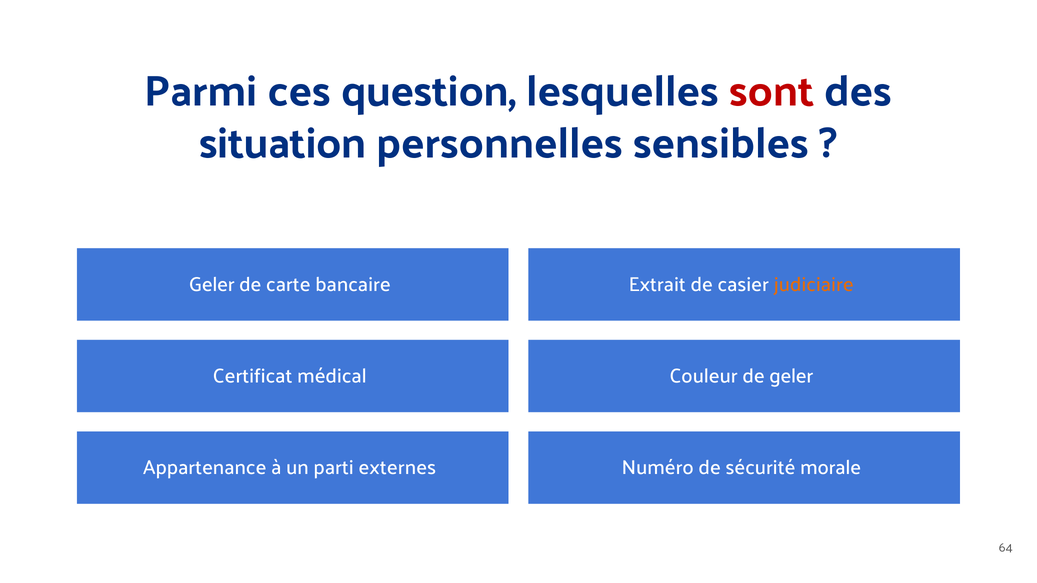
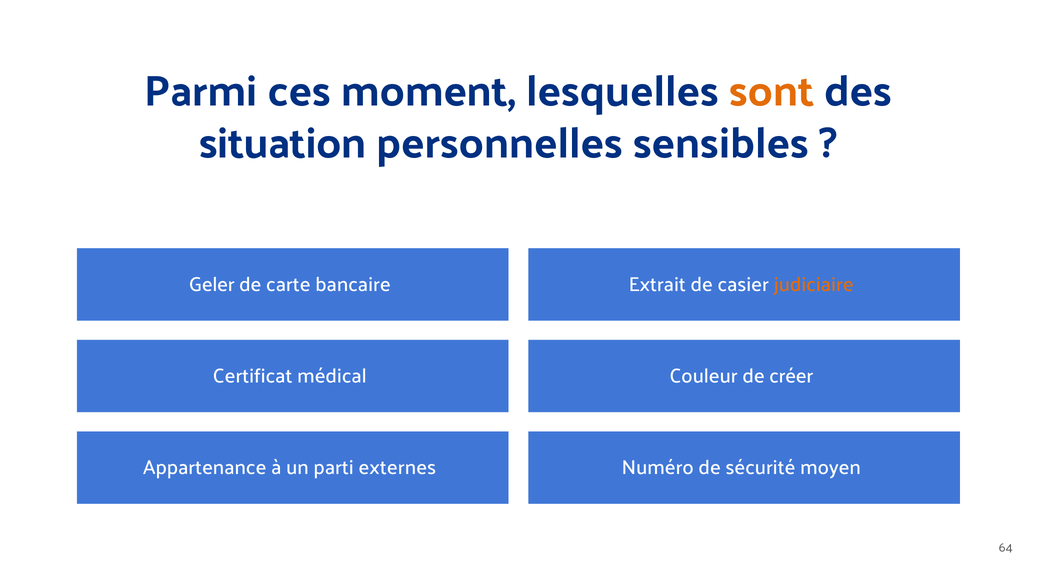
question: question -> moment (429, 92)
sont colour: red -> orange (772, 92)
de geler: geler -> créer (791, 376)
morale: morale -> moyen (831, 468)
